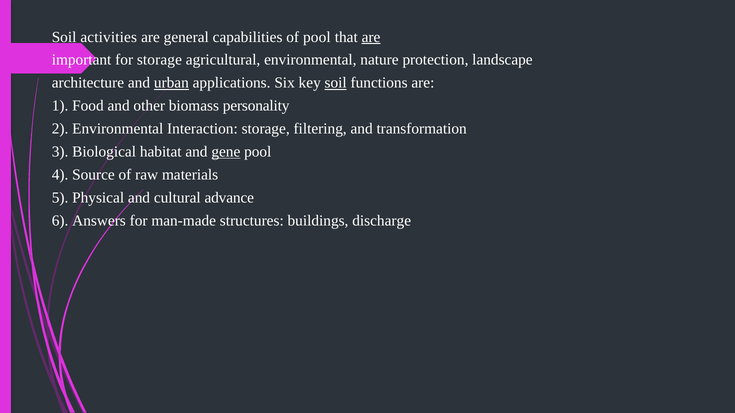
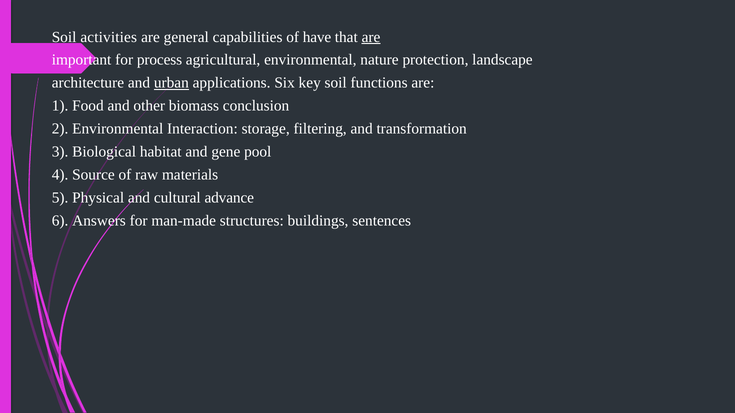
of pool: pool -> have (317, 37)
for storage: storage -> process (160, 60)
soil underline: present -> none (336, 83)
personality: personality -> conclusion (256, 106)
gene underline: present -> none (226, 152)
discharge: discharge -> sentences (382, 221)
